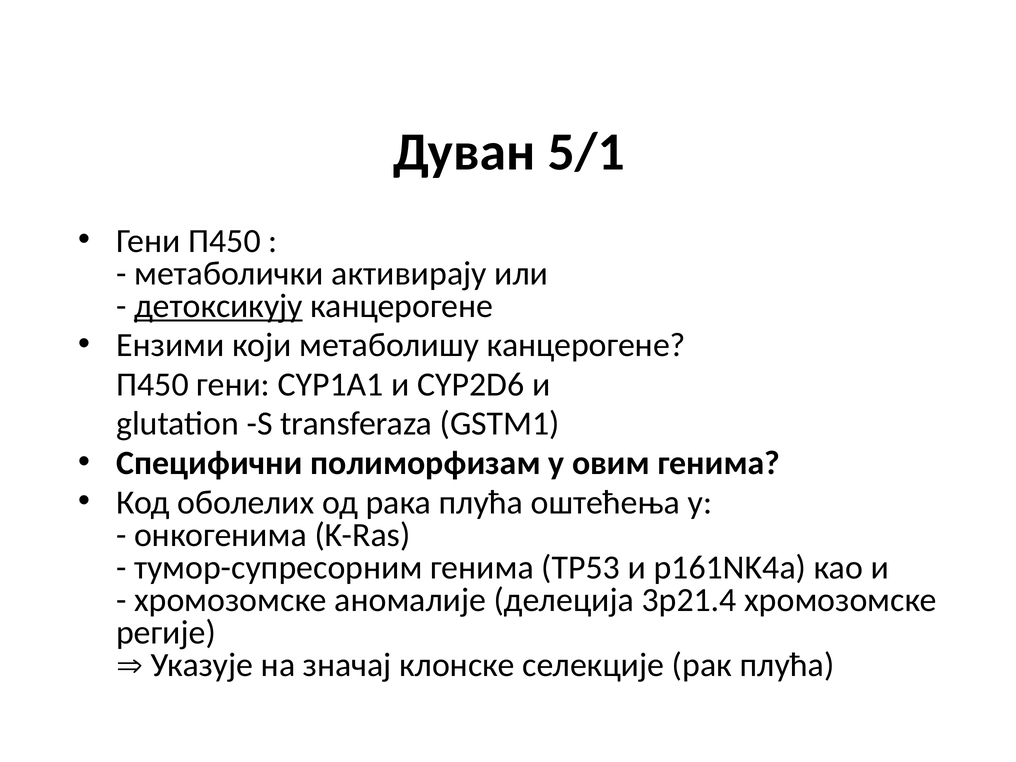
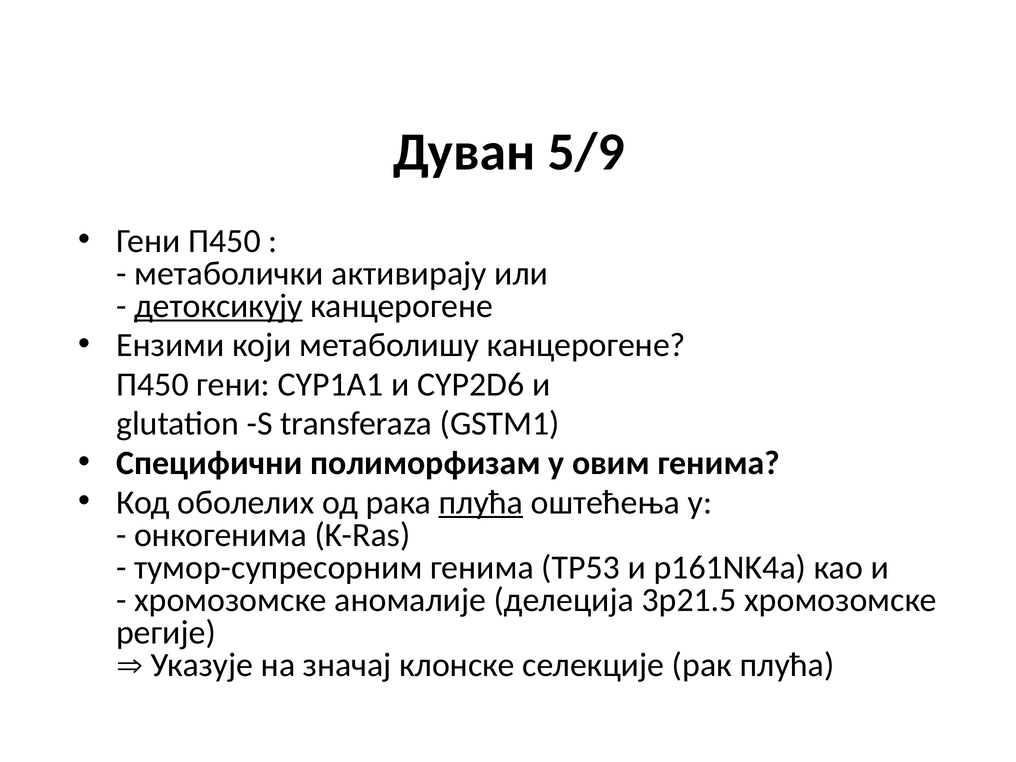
5/1: 5/1 -> 5/9 (586, 152)
плућа underline: none -> present (481, 502)
3p21.4: 3p21.4 -> 3p21.5 (689, 600)
